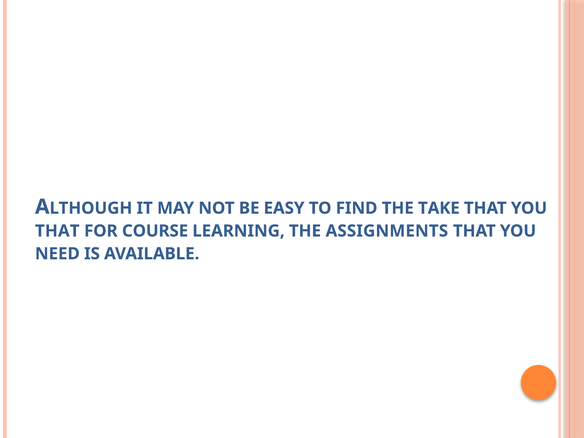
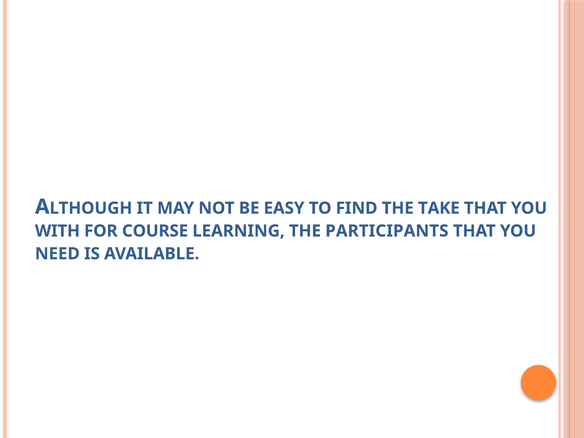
THAT: THAT -> WITH (57, 231)
ASSIGNMENTS: ASSIGNMENTS -> PARTICIPANTS (387, 231)
